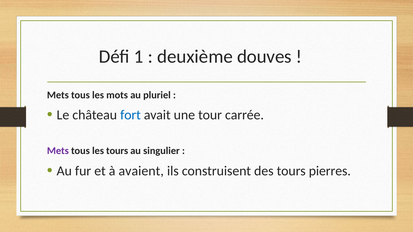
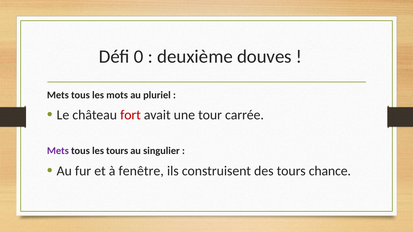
1: 1 -> 0 (139, 57)
fort colour: blue -> red (130, 115)
avaient: avaient -> fenêtre (141, 171)
pierres: pierres -> chance (330, 171)
